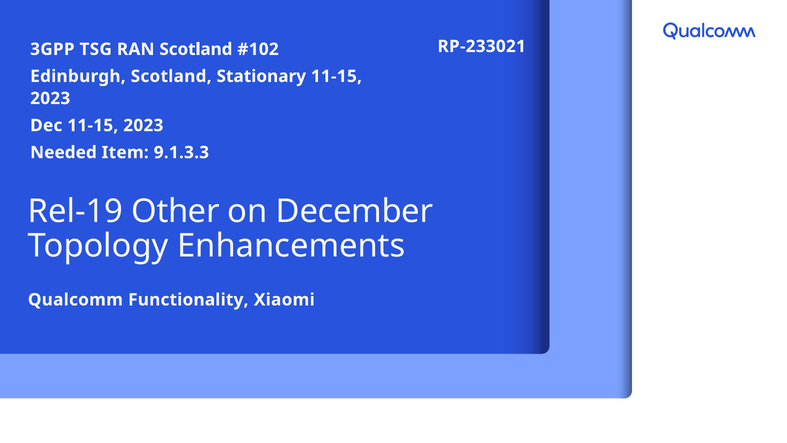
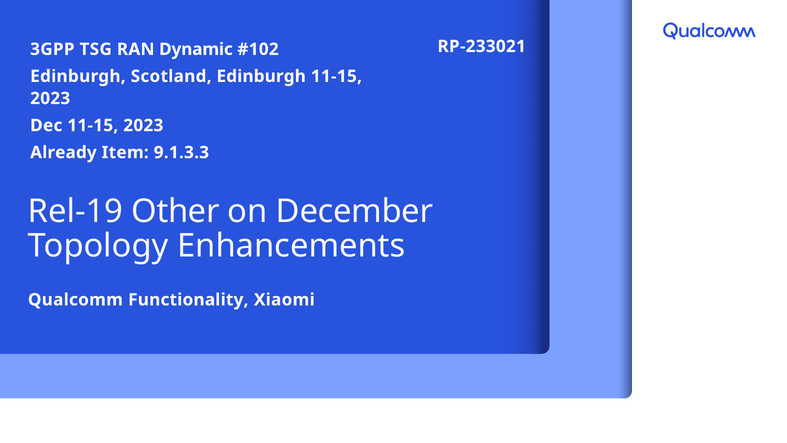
RAN Scotland: Scotland -> Dynamic (196, 49)
Scotland Stationary: Stationary -> Edinburgh (261, 76)
Needed: Needed -> Already (63, 152)
